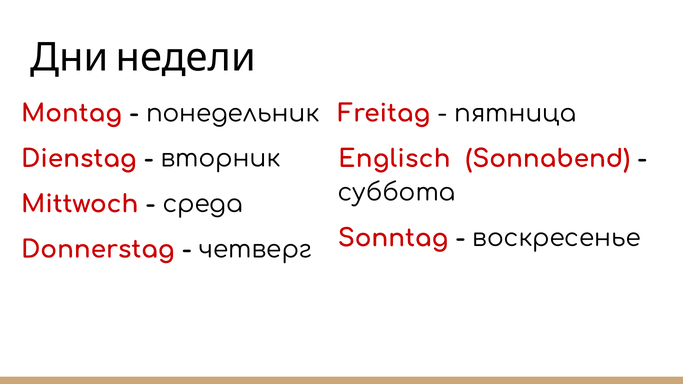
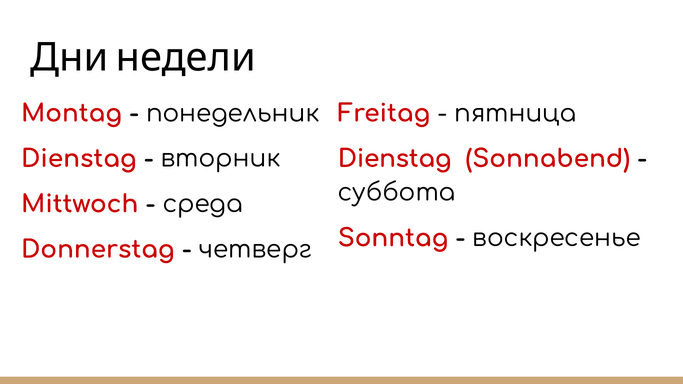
Englisch: Englisch -> Dienstag (395, 159)
